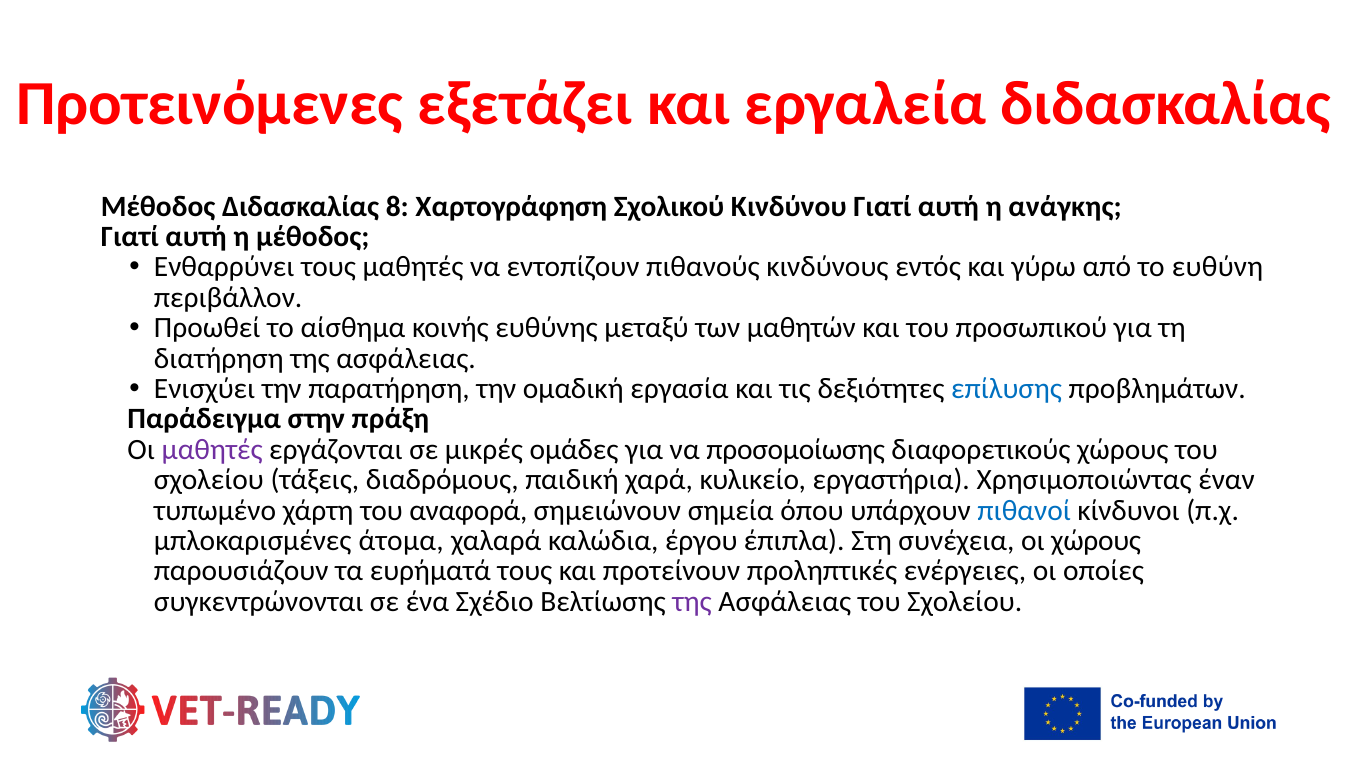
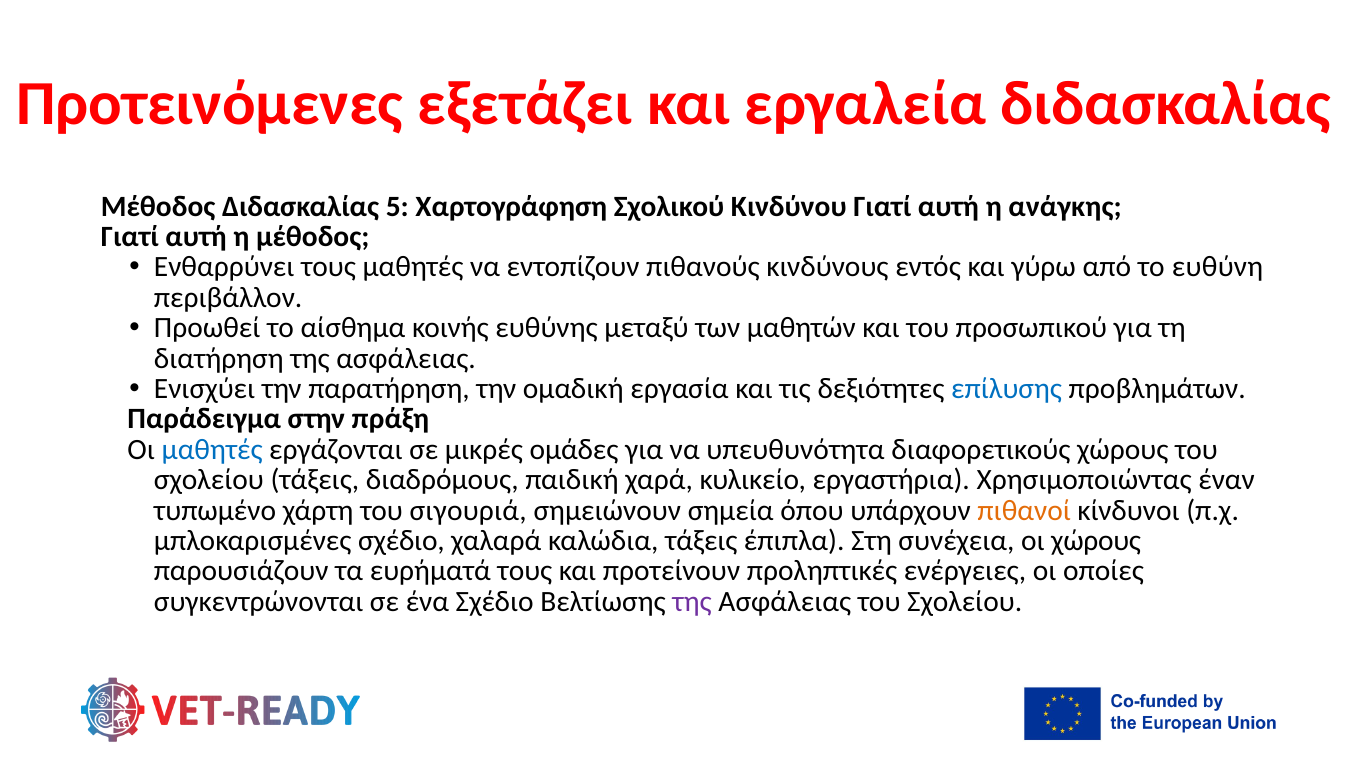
8: 8 -> 5 (397, 206)
μαθητές colour: purple -> blue (212, 450)
προσομοίωσης: προσομοίωσης -> υπευθυνότητα (796, 450)
αναφορά: αναφορά -> σιγουριά (468, 510)
πιθανοί colour: blue -> orange (1024, 510)
μπλοκαρισμένες άτομα: άτομα -> σχέδιο (401, 541)
καλώδια έργου: έργου -> τάξεις (701, 541)
